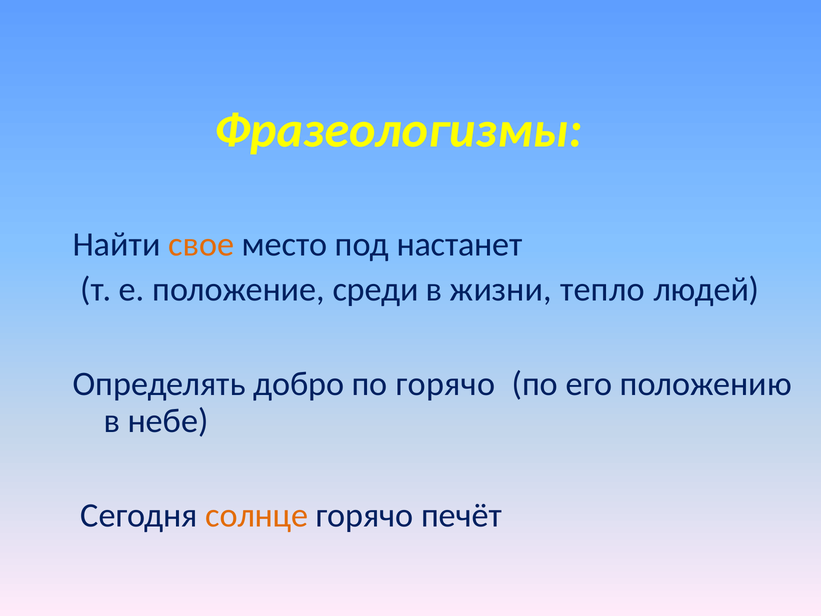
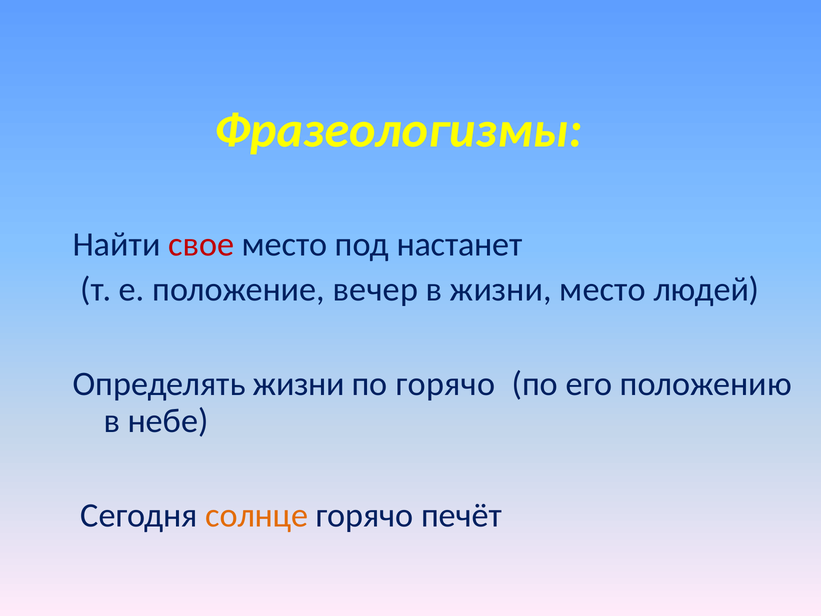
свое colour: orange -> red (201, 244)
среди: среди -> вечер (375, 290)
жизни тепло: тепло -> место (603, 290)
Определять добро: добро -> жизни (299, 384)
